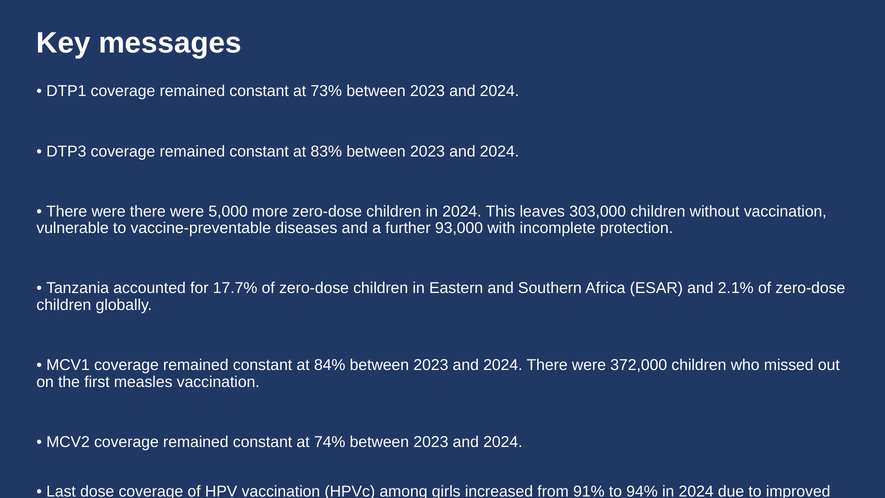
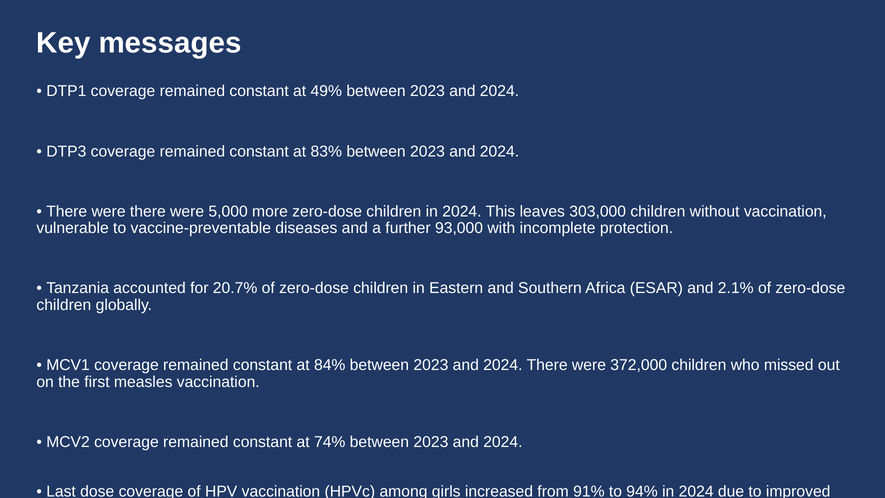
73%: 73% -> 49% (326, 91)
17.7%: 17.7% -> 20.7% (235, 288)
